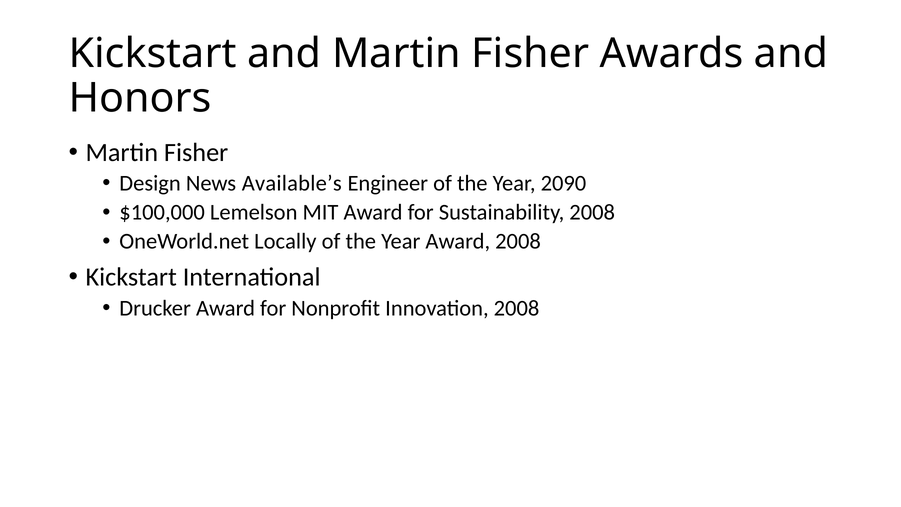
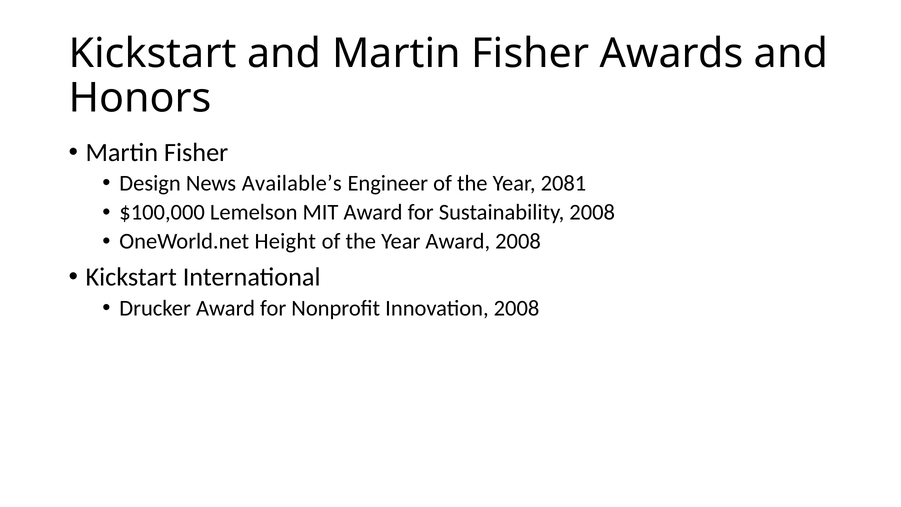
2090: 2090 -> 2081 (563, 183)
Locally: Locally -> Height (285, 241)
